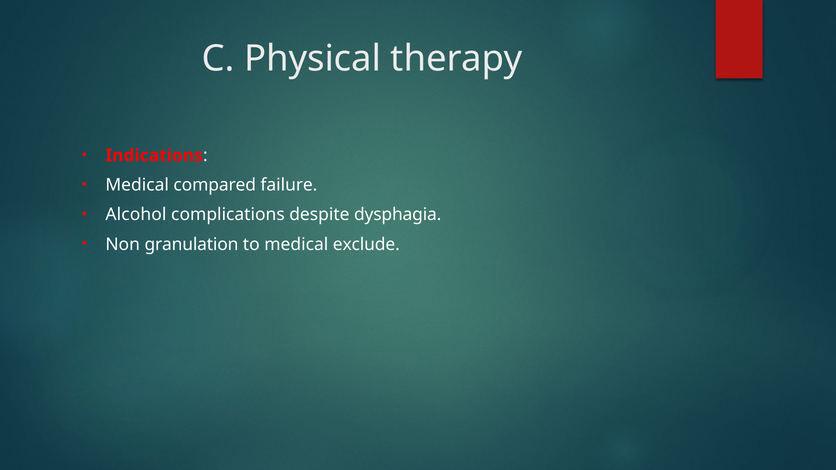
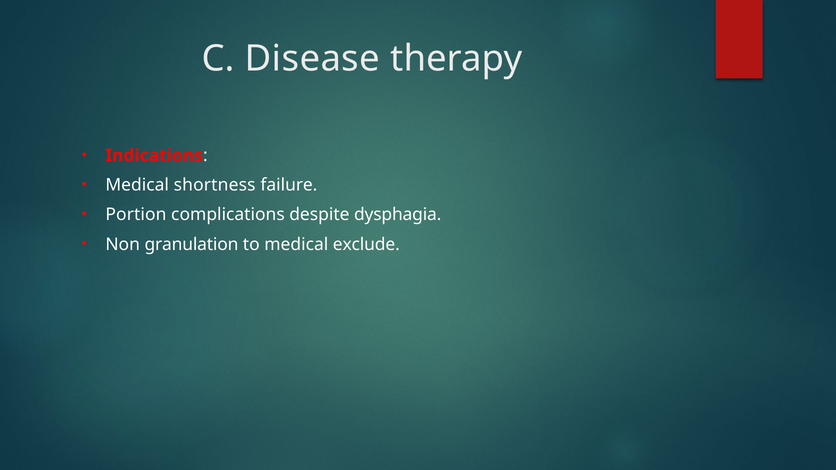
Physical: Physical -> Disease (312, 59)
compared: compared -> shortness (215, 185)
Alcohol: Alcohol -> Portion (136, 215)
